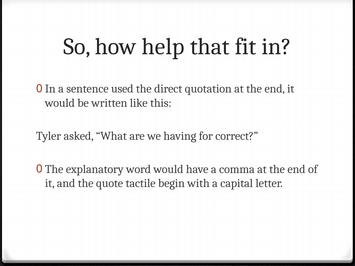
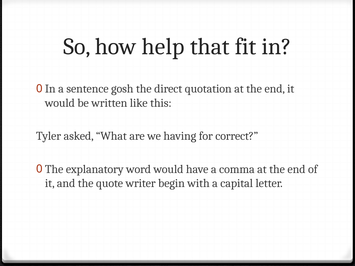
used: used -> gosh (122, 89)
tactile: tactile -> writer (141, 183)
